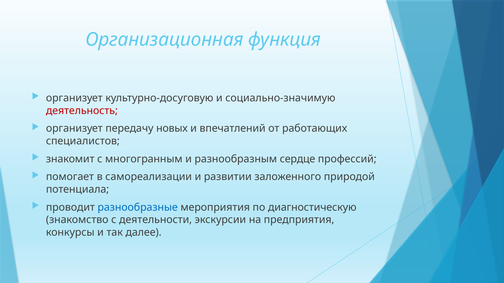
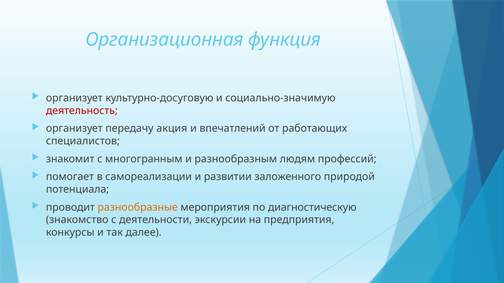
новых: новых -> акция (172, 129)
сердце: сердце -> людям (297, 159)
разнообразные colour: blue -> orange (138, 208)
